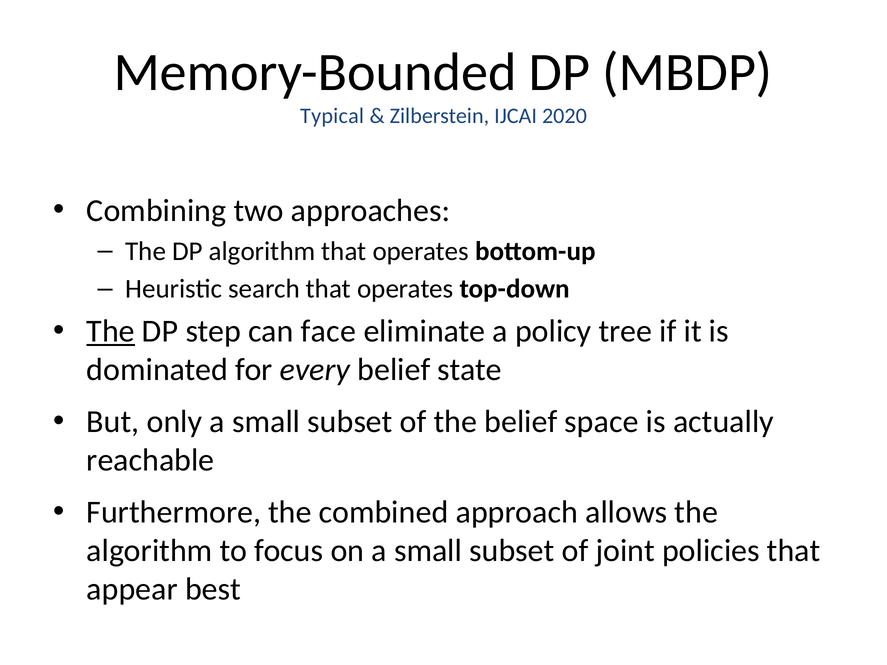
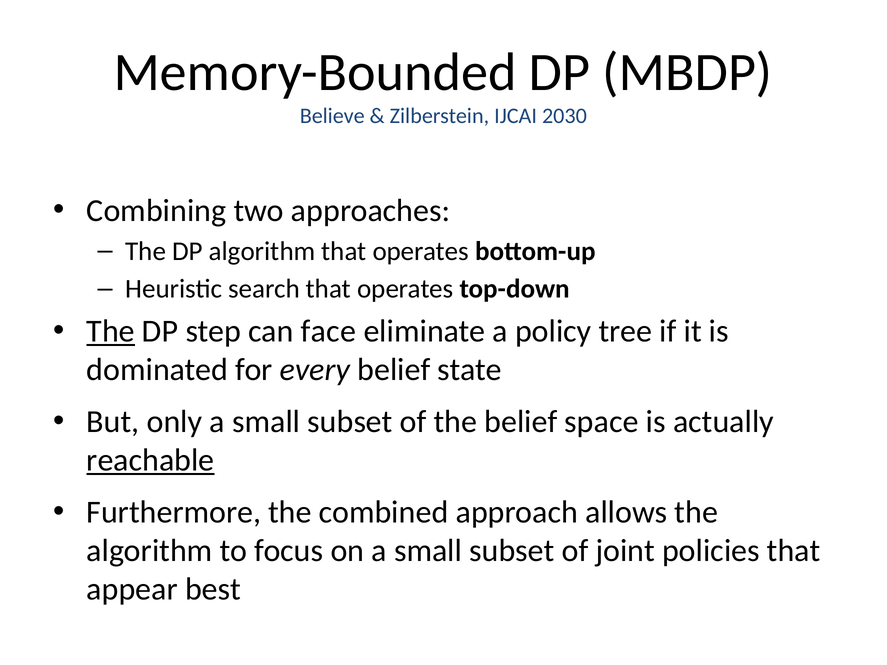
Typical: Typical -> Believe (332, 116)
2020: 2020 -> 2030 (564, 116)
reachable underline: none -> present (150, 460)
